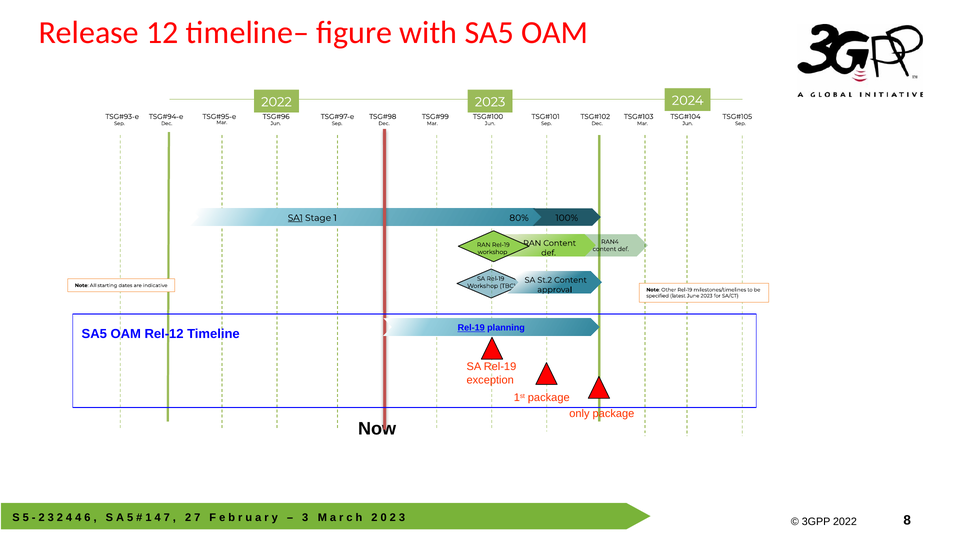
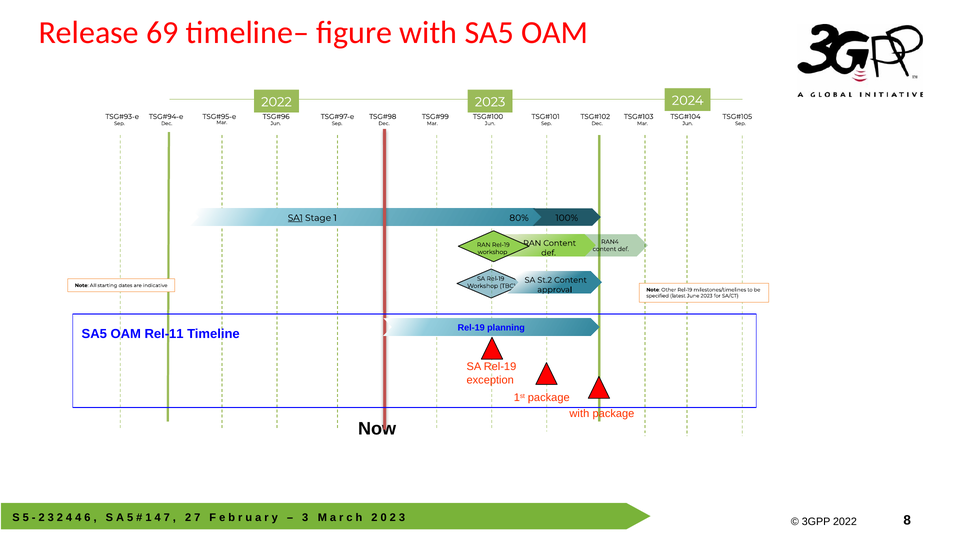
12: 12 -> 69 (162, 33)
Rel-19 underline: present -> none (471, 328)
Rel-12: Rel-12 -> Rel-11 (164, 334)
only: only -> with (579, 413)
